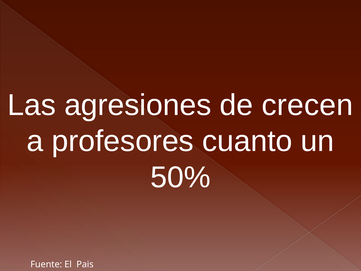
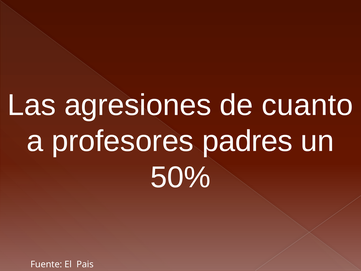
crecen: crecen -> cuanto (307, 105)
cuanto: cuanto -> padres (247, 141)
